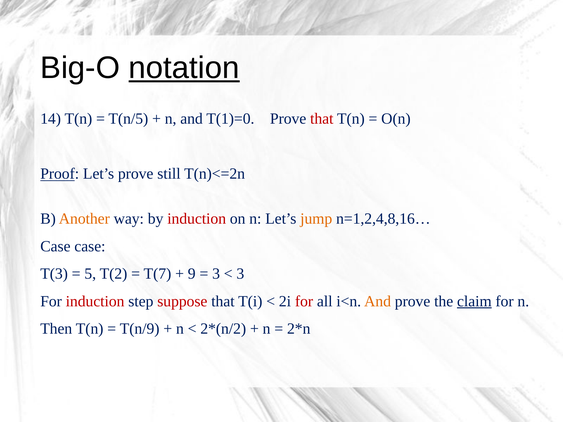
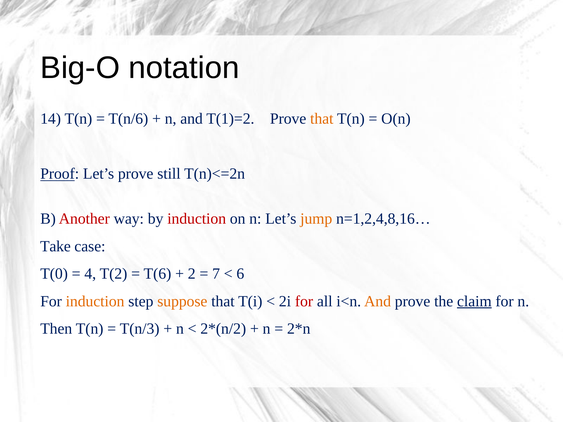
notation underline: present -> none (184, 68)
T(n/5: T(n/5 -> T(n/6 (128, 119)
T(1)=0: T(1)=0 -> T(1)=2 (230, 119)
that colour: red -> orange (322, 119)
Another colour: orange -> red (84, 219)
Case: Case -> Take (55, 246)
T(3: T(3 -> T(0 (54, 274)
5: 5 -> 4 (90, 274)
T(7: T(7 -> T(6 (157, 274)
9: 9 -> 2 (192, 274)
3: 3 -> 7 (216, 274)
3: 3 -> 6 (240, 274)
induction colour: red -> orange (95, 301)
suppose colour: red -> orange (182, 301)
T(n/9: T(n/9 -> T(n/3 (140, 329)
